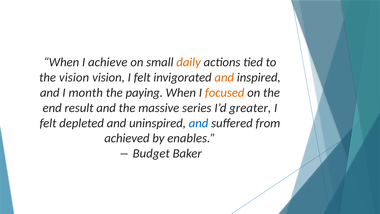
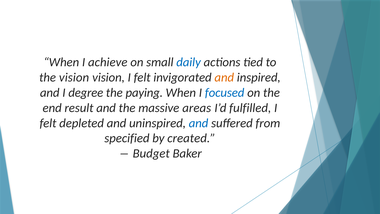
daily colour: orange -> blue (189, 62)
month: month -> degree (86, 93)
focused colour: orange -> blue (225, 93)
series: series -> areas (197, 108)
greater: greater -> fulfilled (250, 108)
achieved: achieved -> specified (127, 138)
enables: enables -> created (191, 138)
